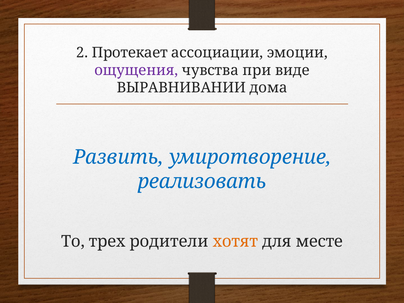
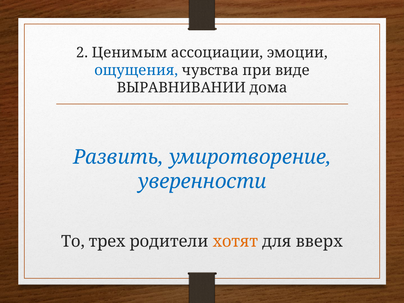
Протекает: Протекает -> Ценимым (130, 53)
ощущения colour: purple -> blue (136, 70)
реализовать: реализовать -> уверенности (202, 181)
месте: месте -> вверх (319, 241)
